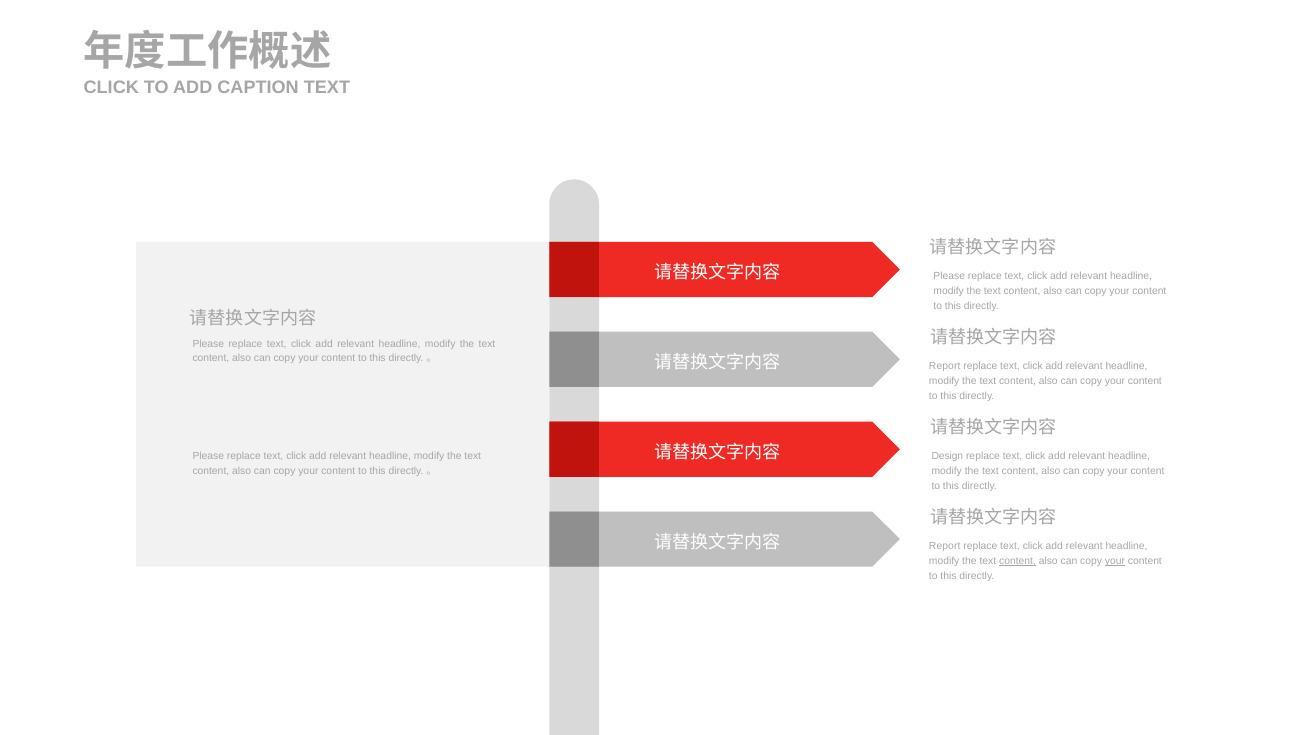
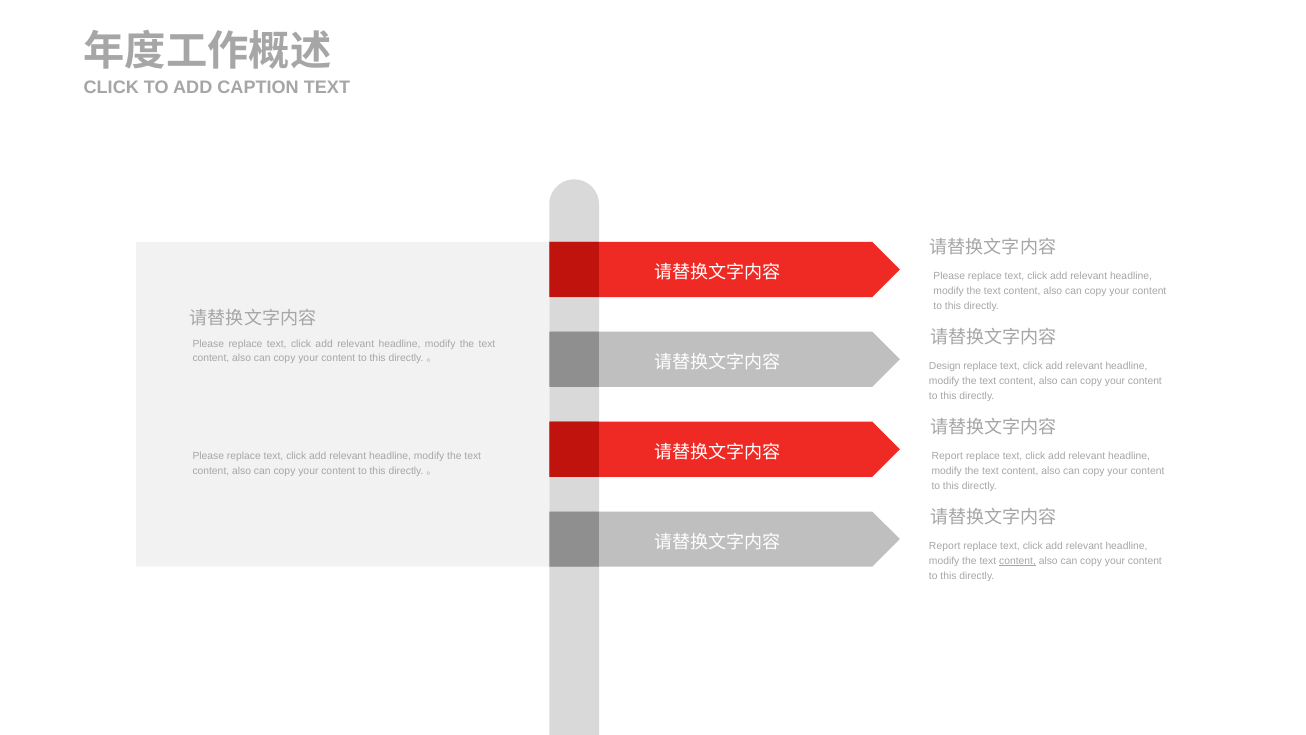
Report: Report -> Design (945, 366)
Design: Design -> Report (947, 456)
your underline: present -> none (1115, 561)
